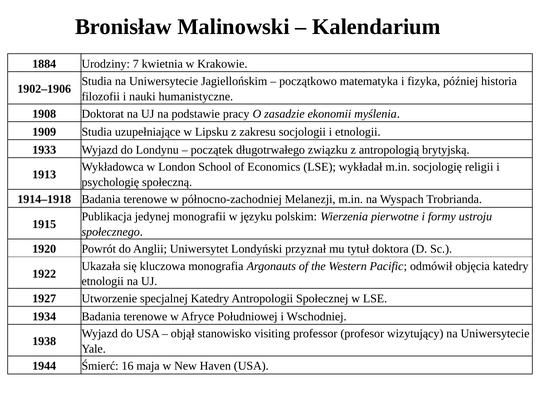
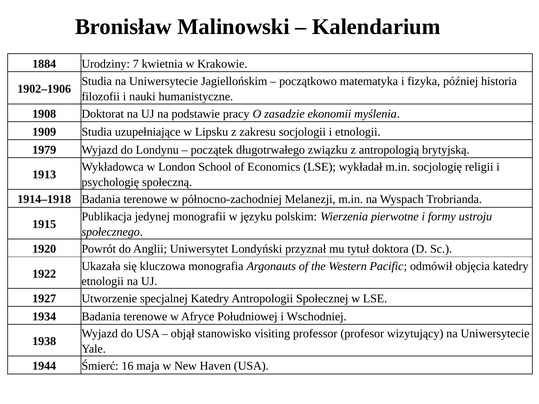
1933: 1933 -> 1979 (44, 150)
